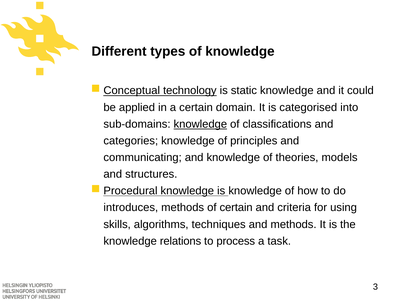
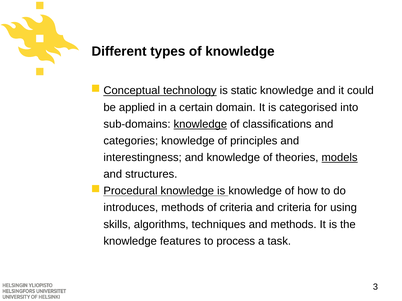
communicating: communicating -> interestingness (143, 158)
models underline: none -> present (340, 158)
of certain: certain -> criteria (236, 208)
relations: relations -> features (180, 241)
